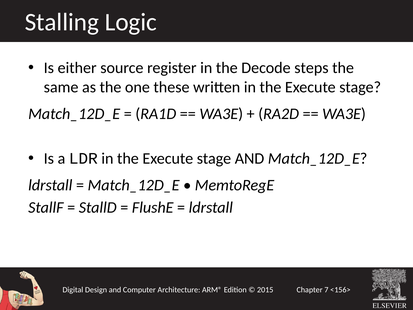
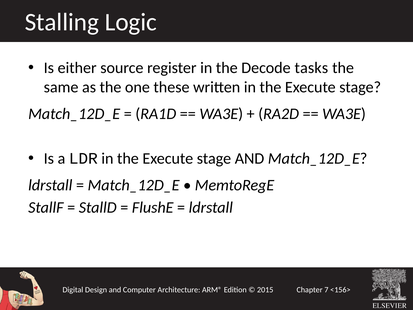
steps: steps -> tasks (311, 68)
